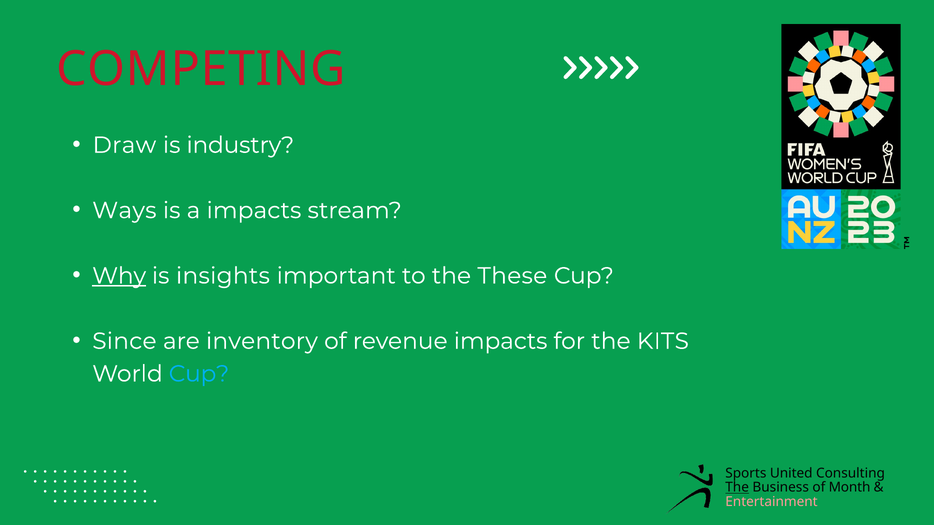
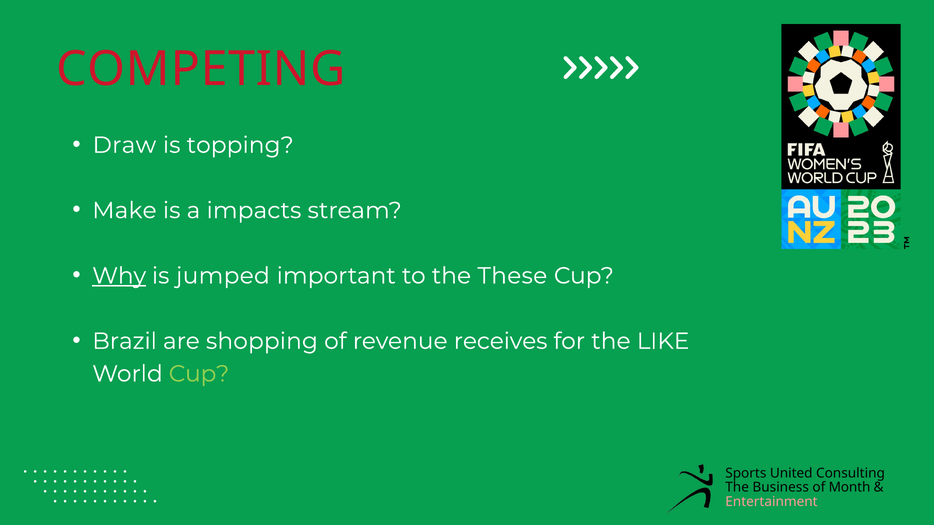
industry: industry -> topping (240, 145)
Ways: Ways -> Make (124, 211)
insights: insights -> jumped (223, 276)
Since: Since -> Brazil (125, 341)
inventory: inventory -> shopping (262, 341)
revenue impacts: impacts -> receives (501, 341)
KITS: KITS -> LIKE (663, 341)
Cup colour: light blue -> light green (199, 374)
The underline: present -> none (737, 488)
